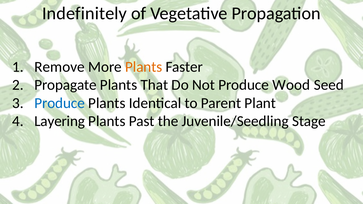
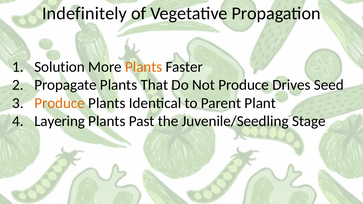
Remove: Remove -> Solution (60, 67)
Wood: Wood -> Drives (291, 85)
Produce colour: blue -> orange (60, 103)
